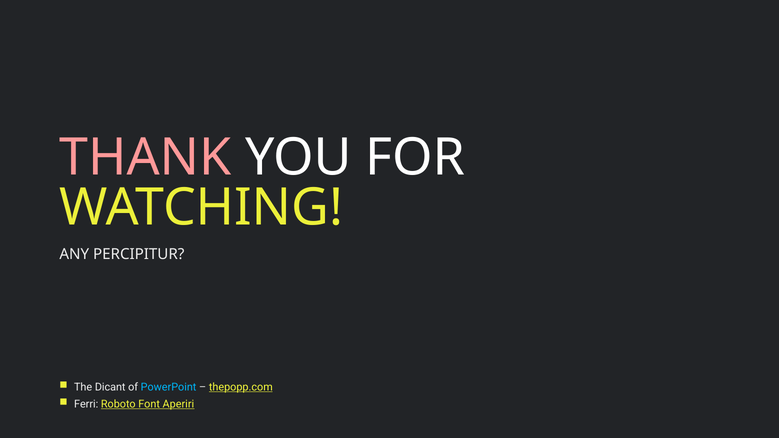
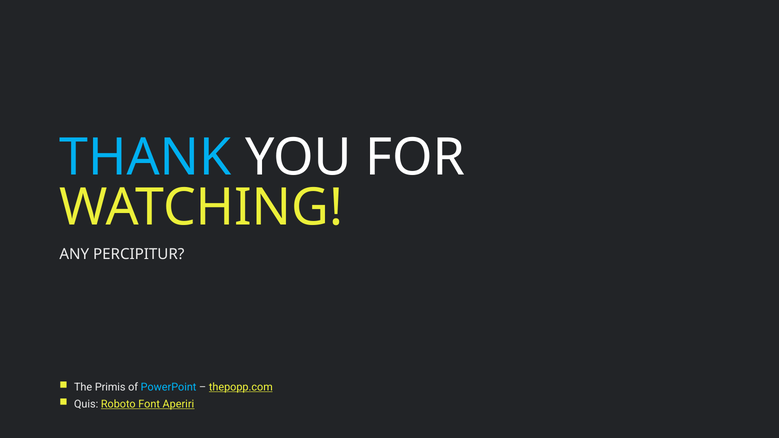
THANK colour: pink -> light blue (146, 158)
Dicant: Dicant -> Primis (110, 387)
Ferri: Ferri -> Quis (86, 404)
